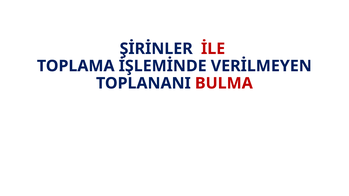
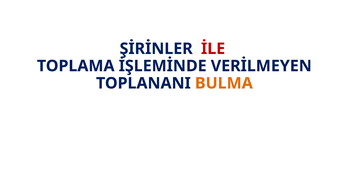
BULMA colour: red -> orange (224, 83)
